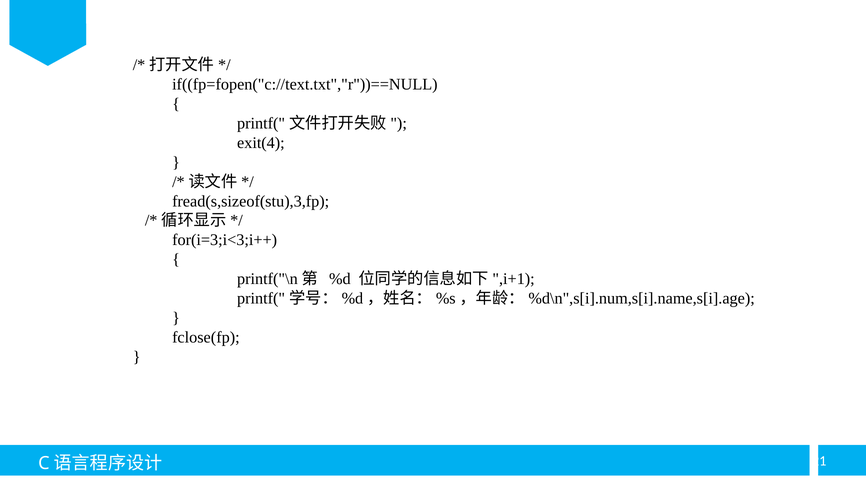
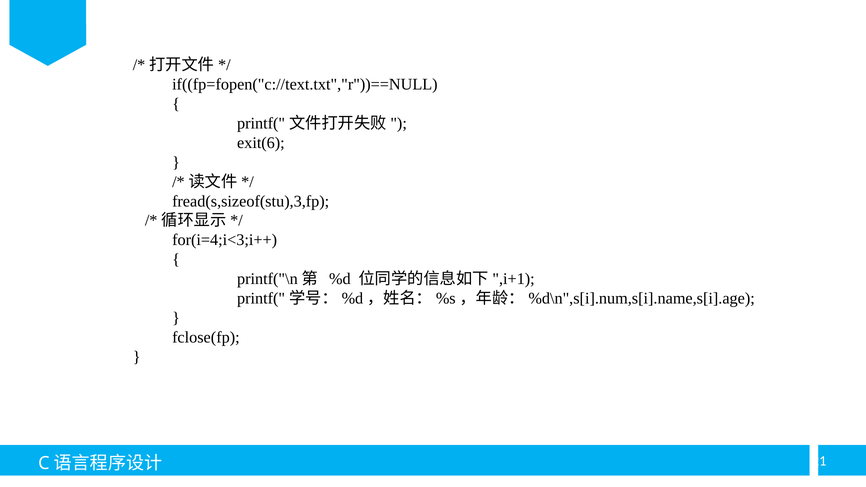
exit(4: exit(4 -> exit(6 (261, 143)
for(i=3;i<3;i++: for(i=3;i<3;i++ -> for(i=4;i<3;i++ (225, 240)
